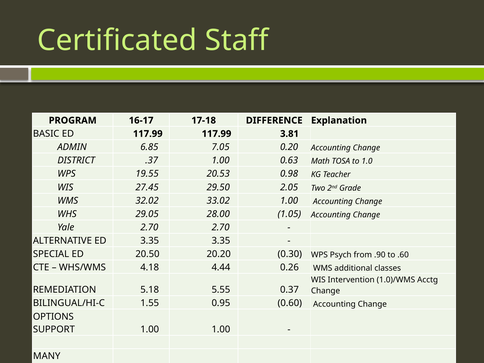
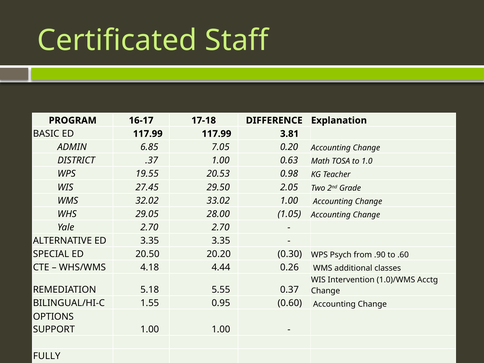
MANY: MANY -> FULLY (47, 356)
